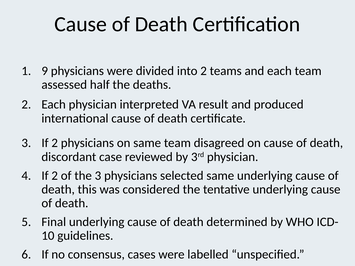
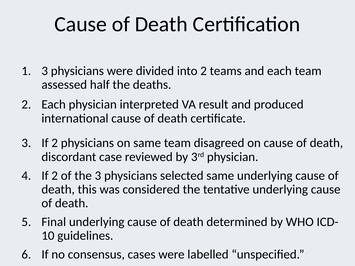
9: 9 -> 3 (45, 71)
